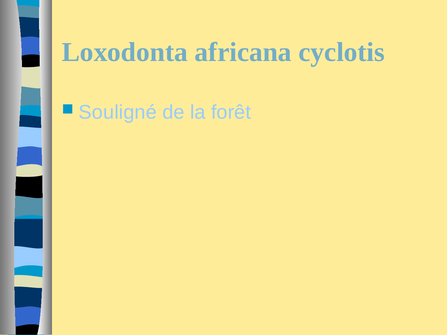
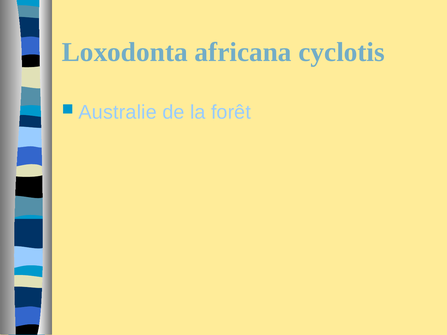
Souligné: Souligné -> Australie (118, 112)
